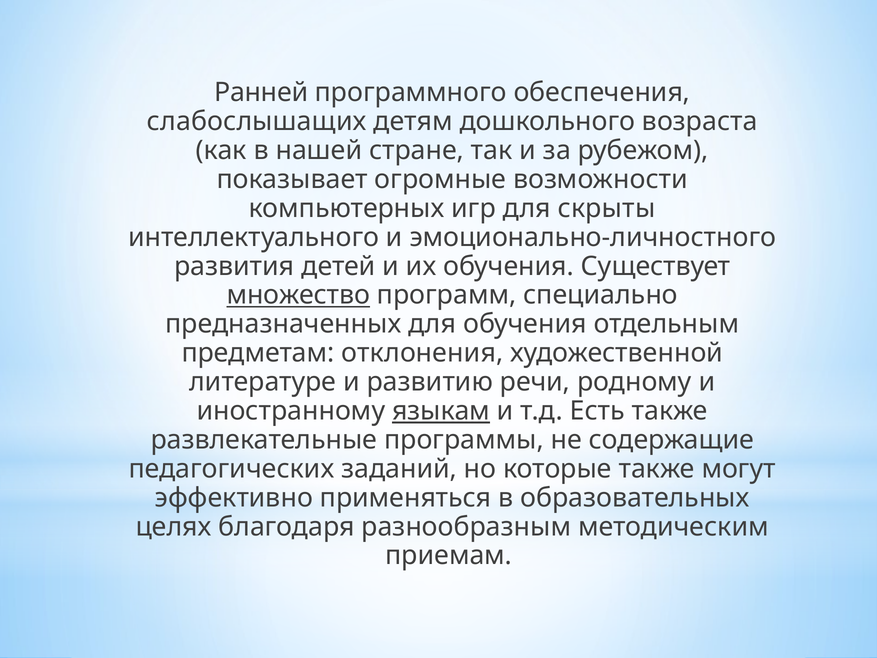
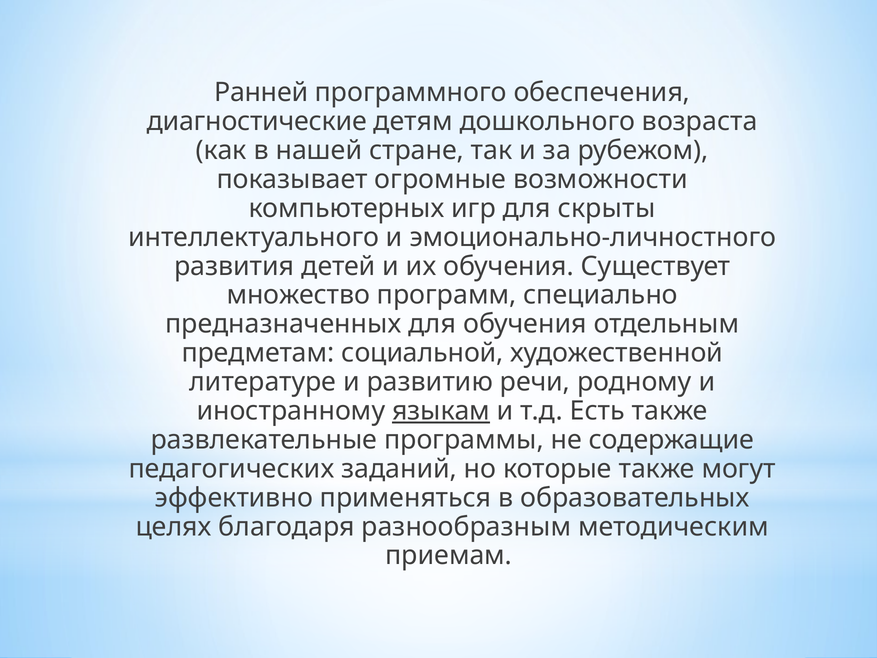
слабослышащих: слабослышащих -> диагностические (257, 121)
множество underline: present -> none (298, 295)
отклонения: отклонения -> социальной (422, 353)
